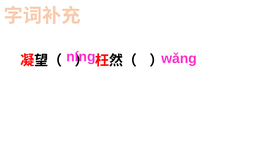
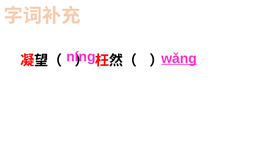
wǎnɡ underline: none -> present (179, 58)
